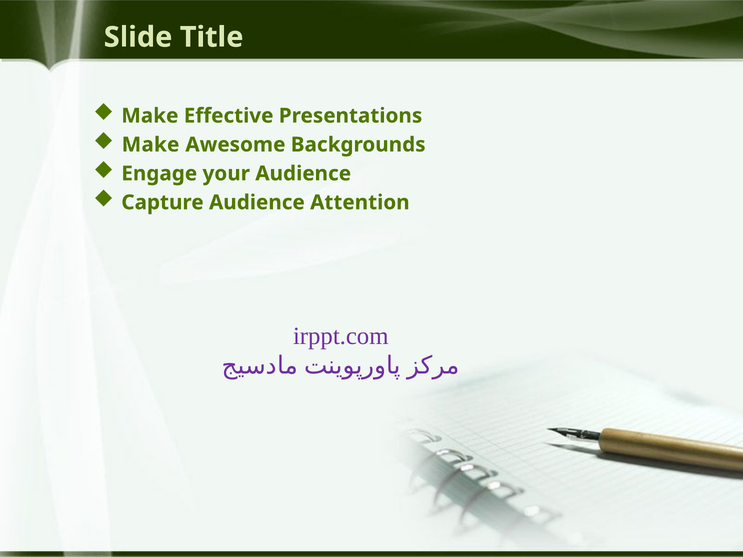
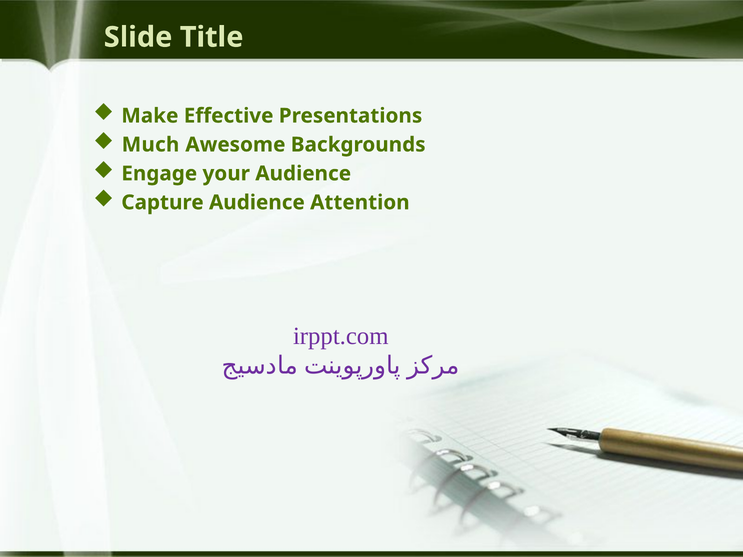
Make: Make -> Much (151, 145)
